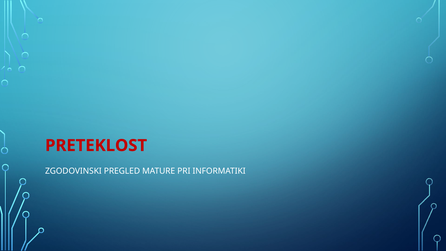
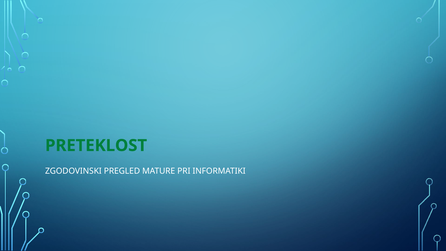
PRETEKLOST colour: red -> green (96, 145)
